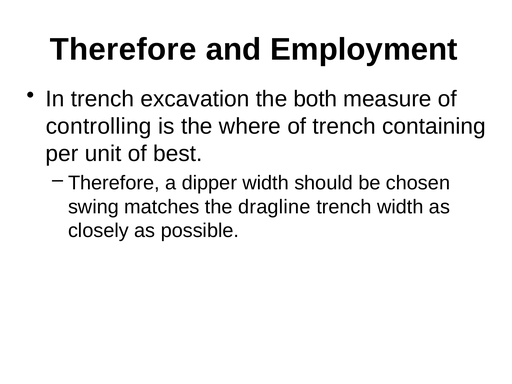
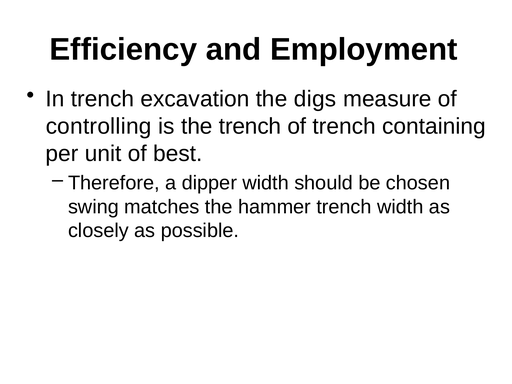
Therefore: Therefore -> Efficiency (123, 50)
both: both -> digs (315, 99)
the where: where -> trench (250, 126)
dragline: dragline -> hammer (274, 207)
